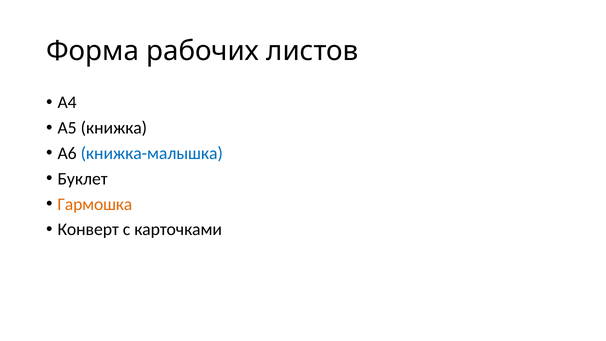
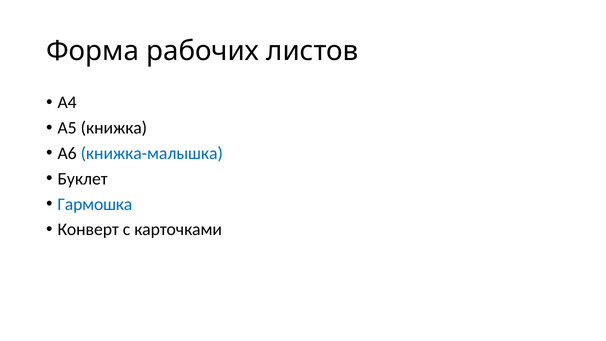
Гармошка colour: orange -> blue (95, 204)
